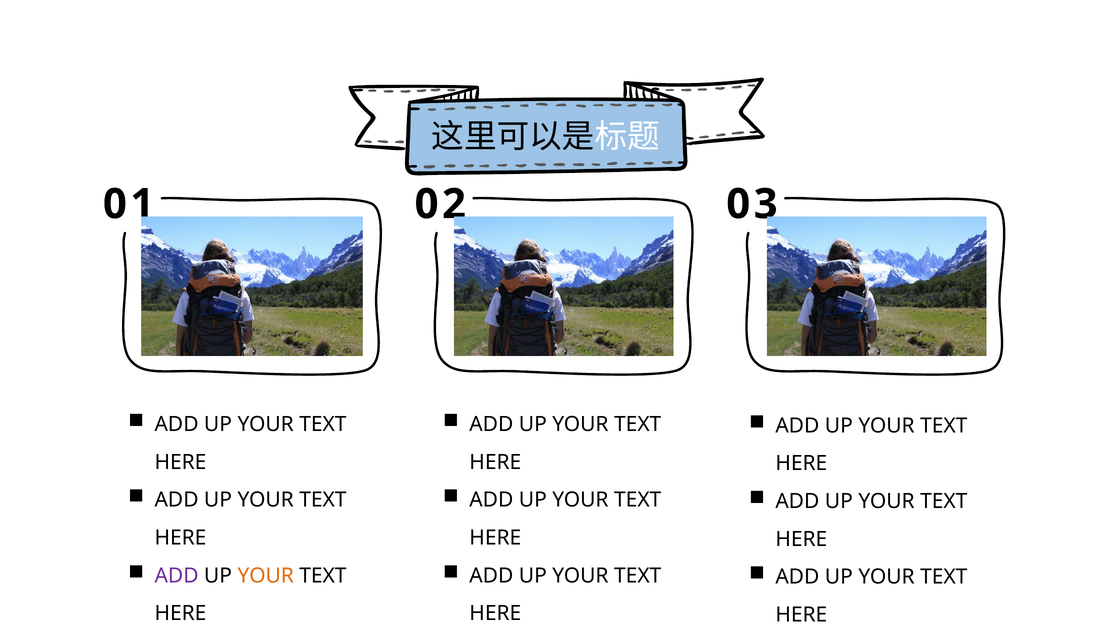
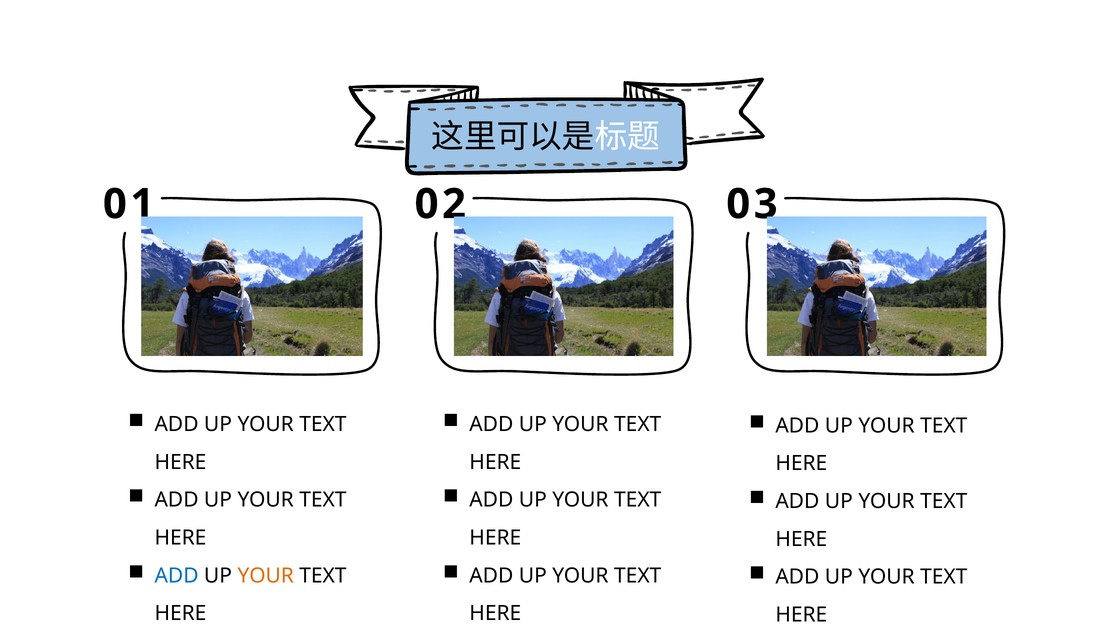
ADD colour: purple -> blue (177, 576)
